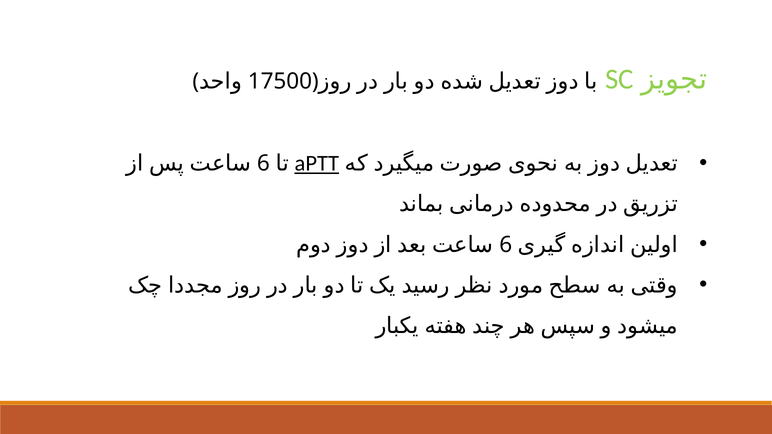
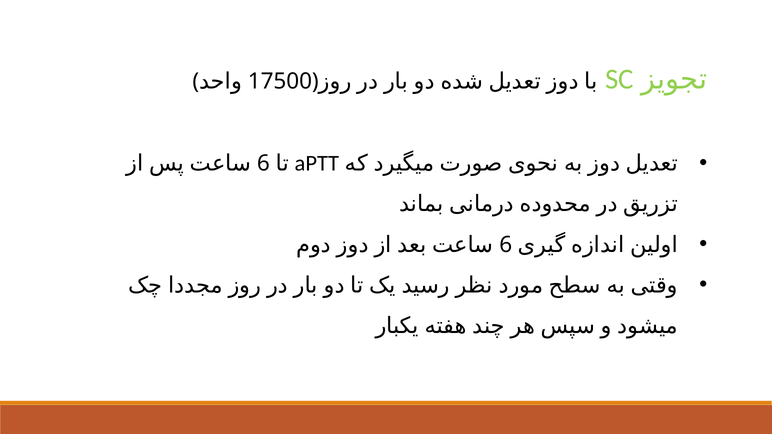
aPTT underline: present -> none (317, 164)
